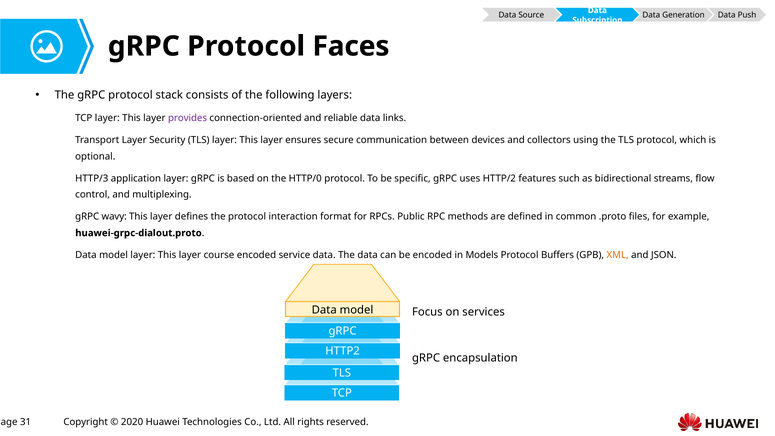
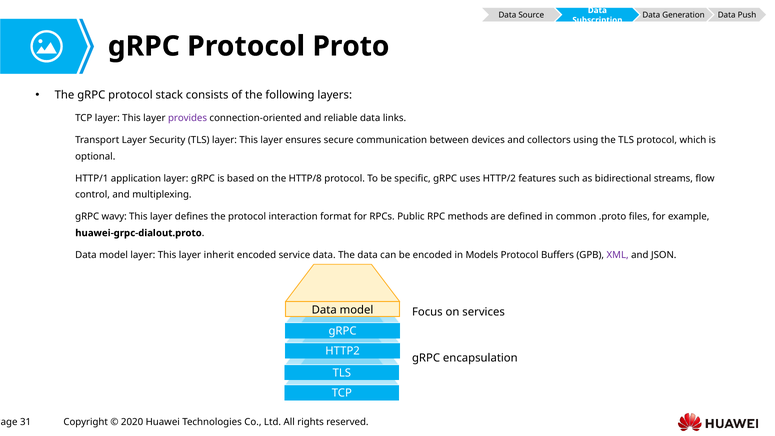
Faces: Faces -> Proto (351, 46)
HTTP/3: HTTP/3 -> HTTP/1 (92, 178)
HTTP/0: HTTP/0 -> HTTP/8 (305, 178)
course: course -> inherit (219, 255)
XML colour: orange -> purple (618, 255)
